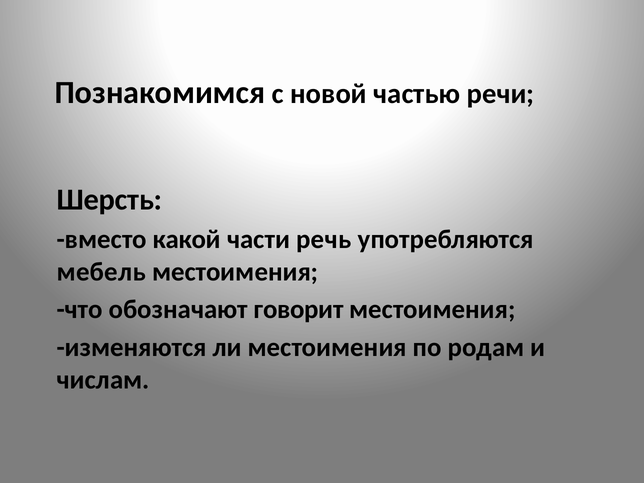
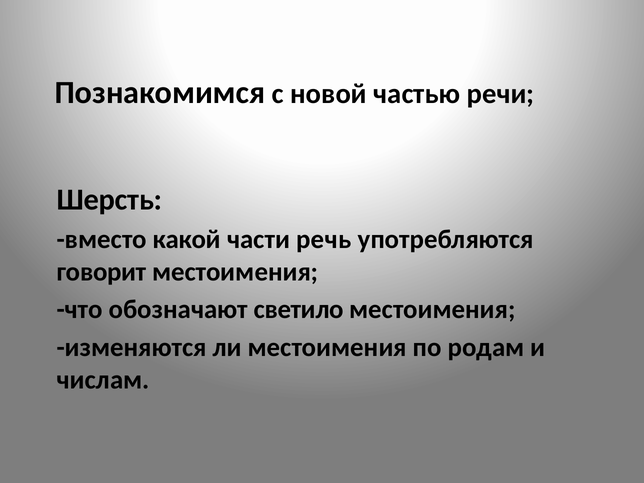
мебель: мебель -> говорит (102, 272)
говорит: говорит -> светило (299, 310)
